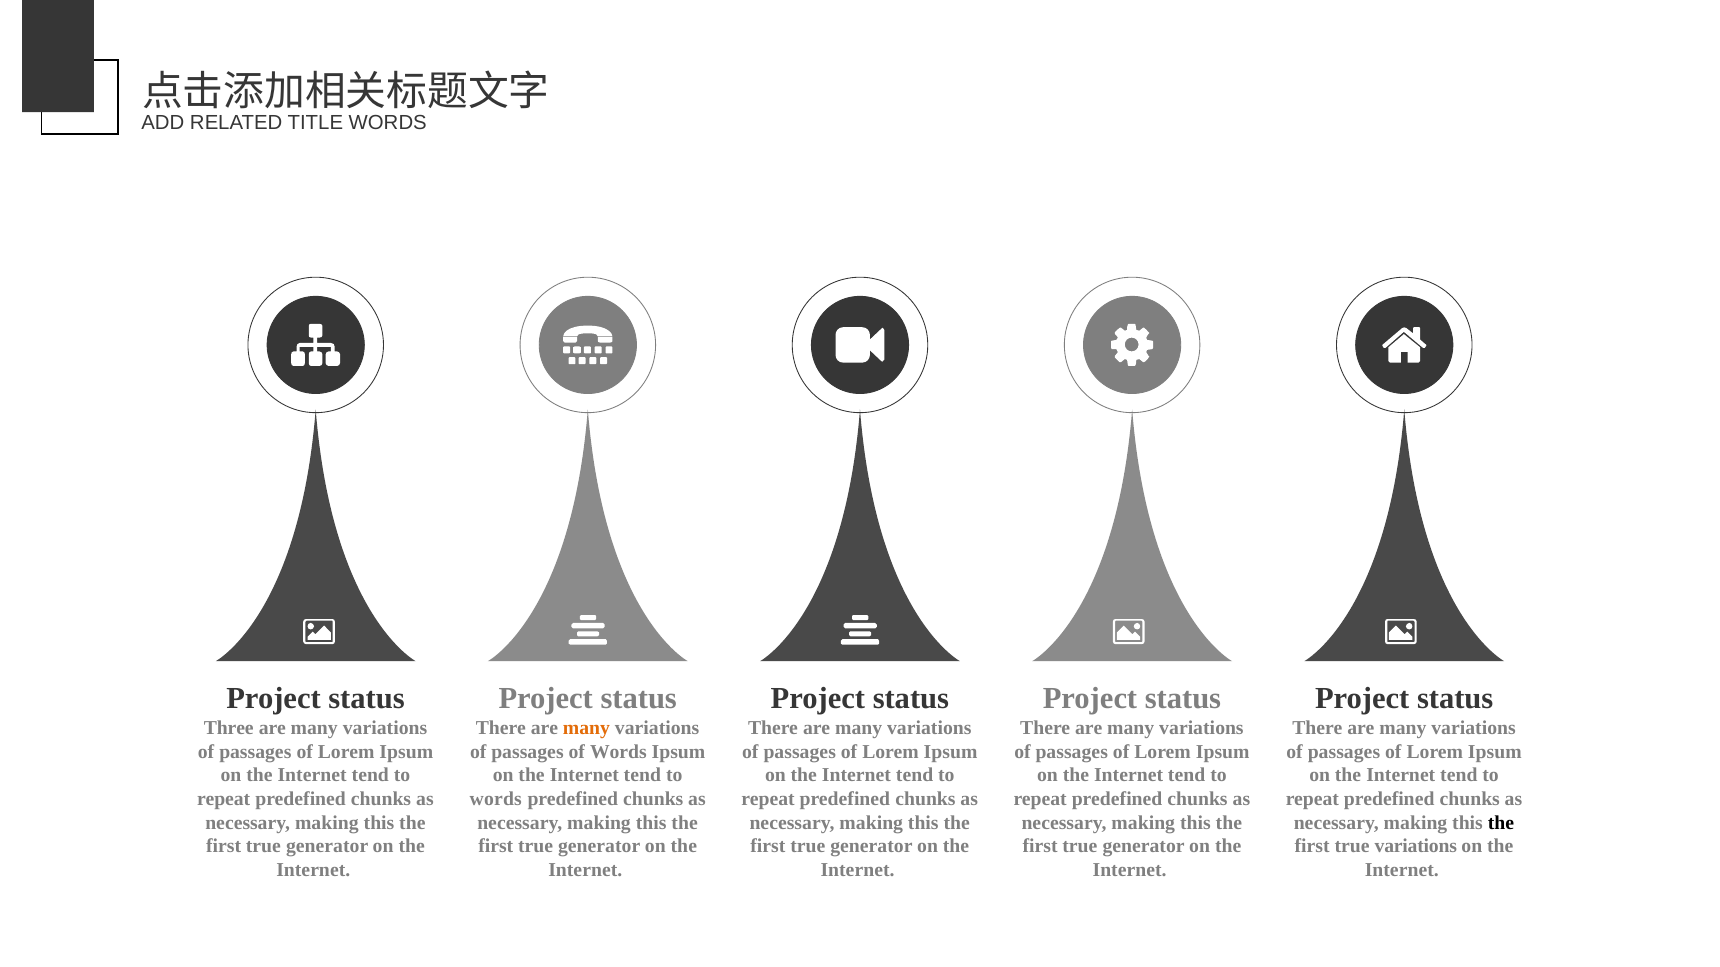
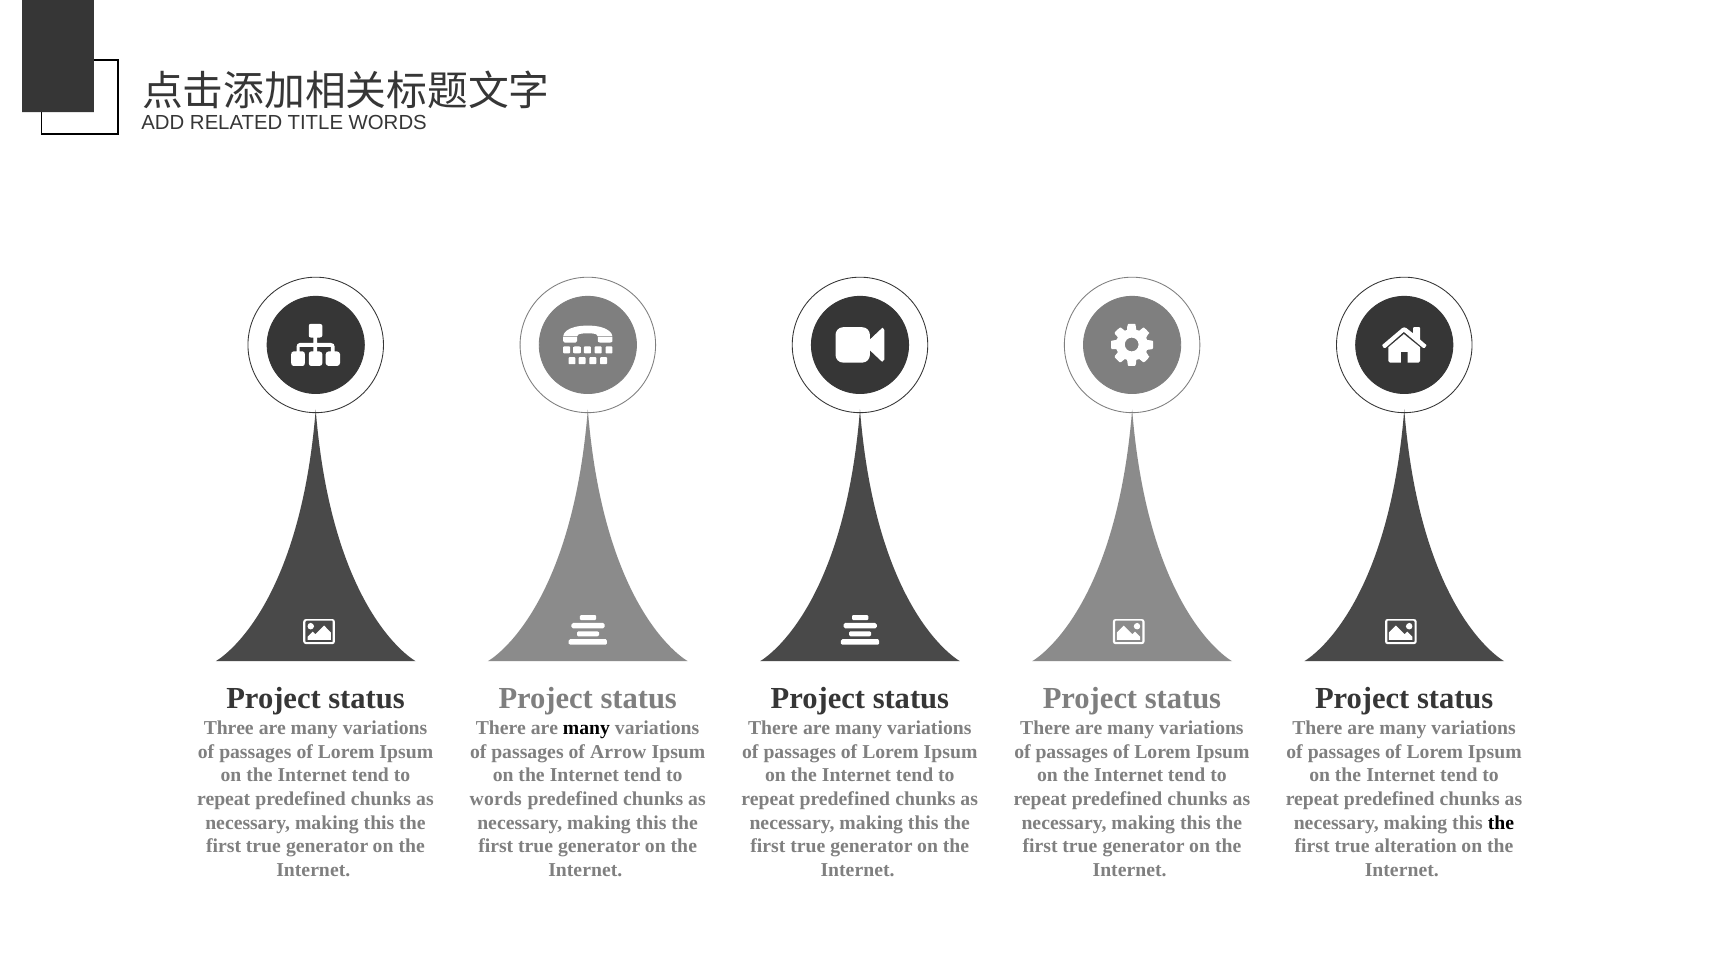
many colour: orange -> black (586, 728)
of Words: Words -> Arrow (618, 752)
true variations: variations -> alteration (1416, 847)
